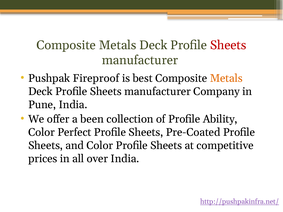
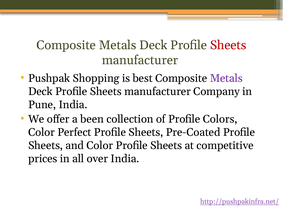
Fireproof: Fireproof -> Shopping (96, 78)
Metals colour: orange -> purple (226, 78)
Ability: Ability -> Colors (220, 119)
